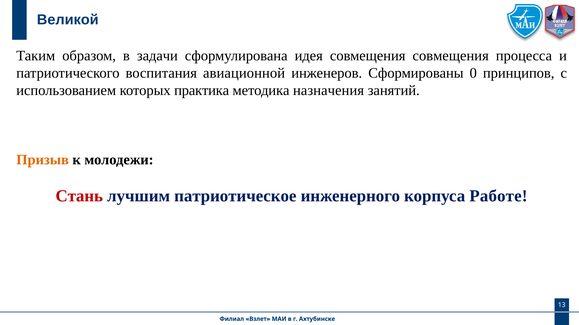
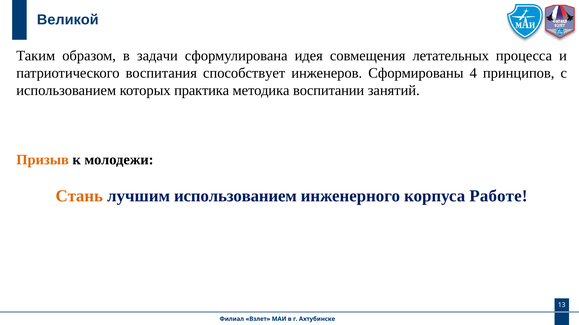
совмещения совмещения: совмещения -> летательных (451, 56)
авиационной: авиационной -> способствует (244, 73)
0: 0 -> 4 (473, 73)
назначения: назначения -> воспитании (329, 91)
Стань colour: red -> orange (79, 197)
лучшим патриотическое: патриотическое -> использованием (235, 197)
